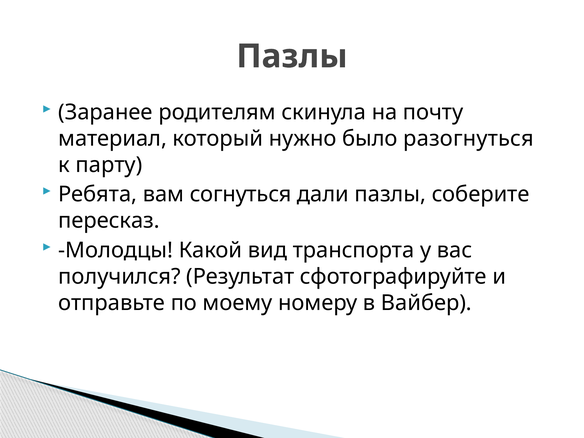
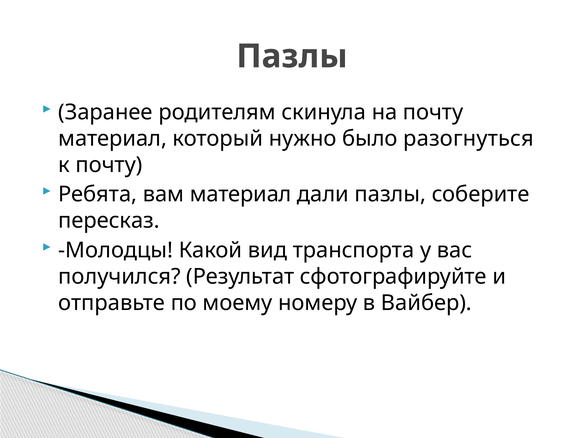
к парту: парту -> почту (109, 165)
вам согнуться: согнуться -> материал (241, 194)
